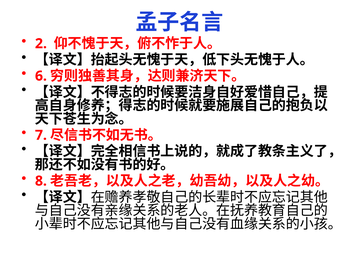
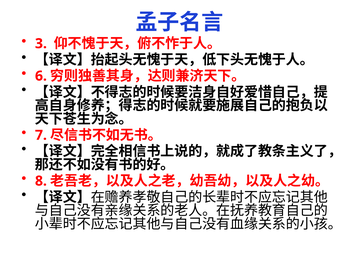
2: 2 -> 3 (41, 44)
